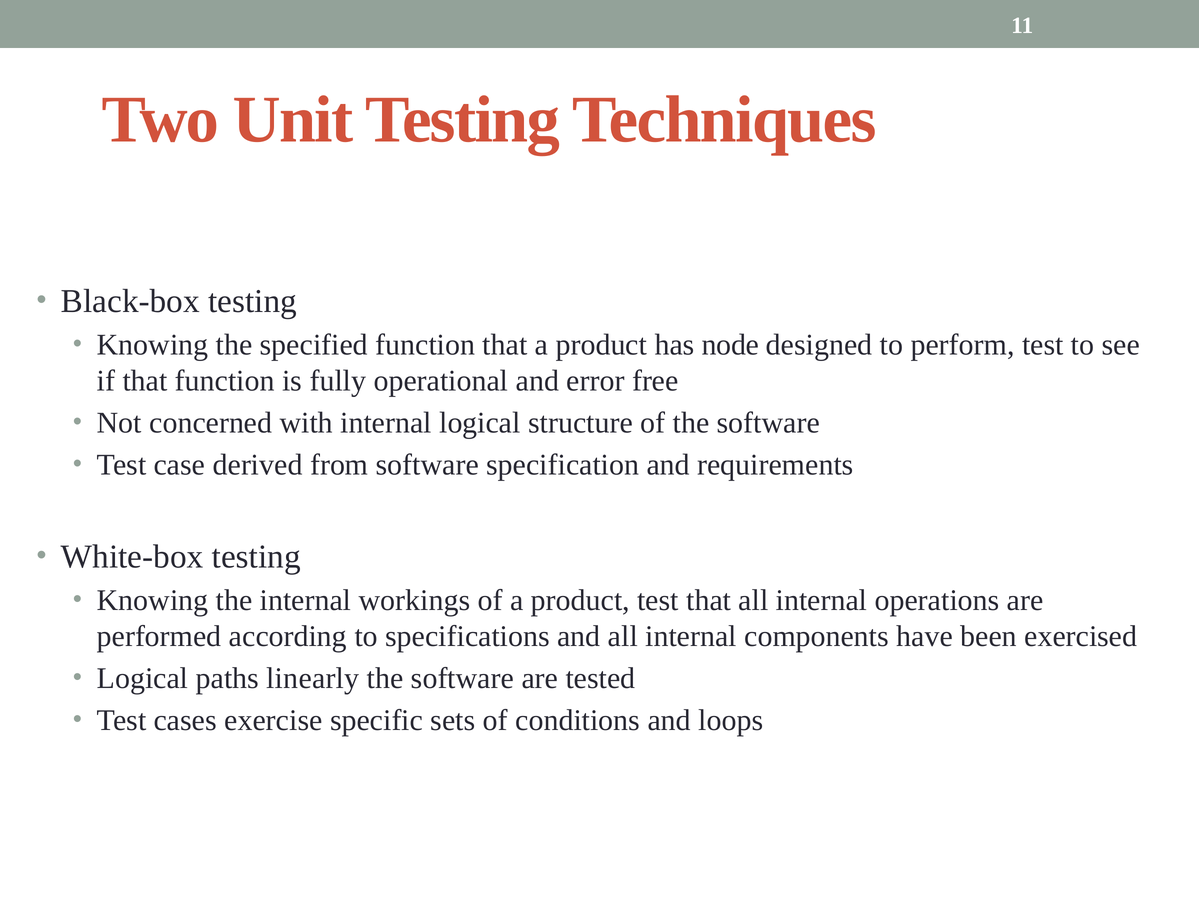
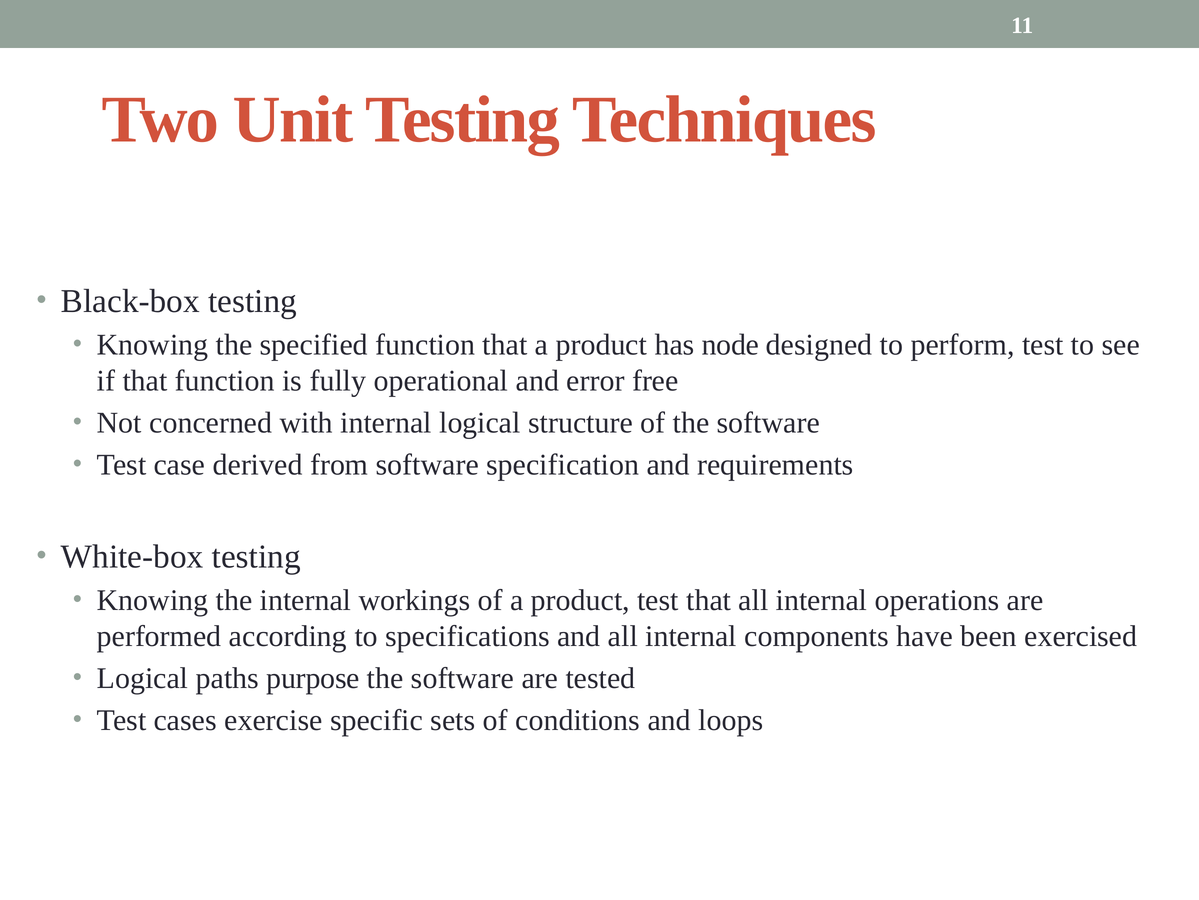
linearly: linearly -> purpose (313, 678)
